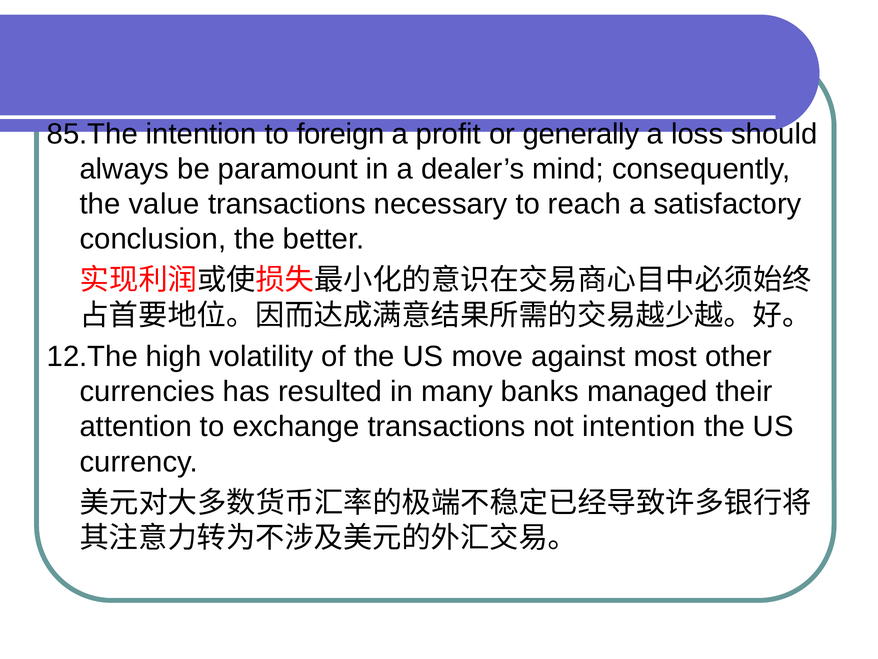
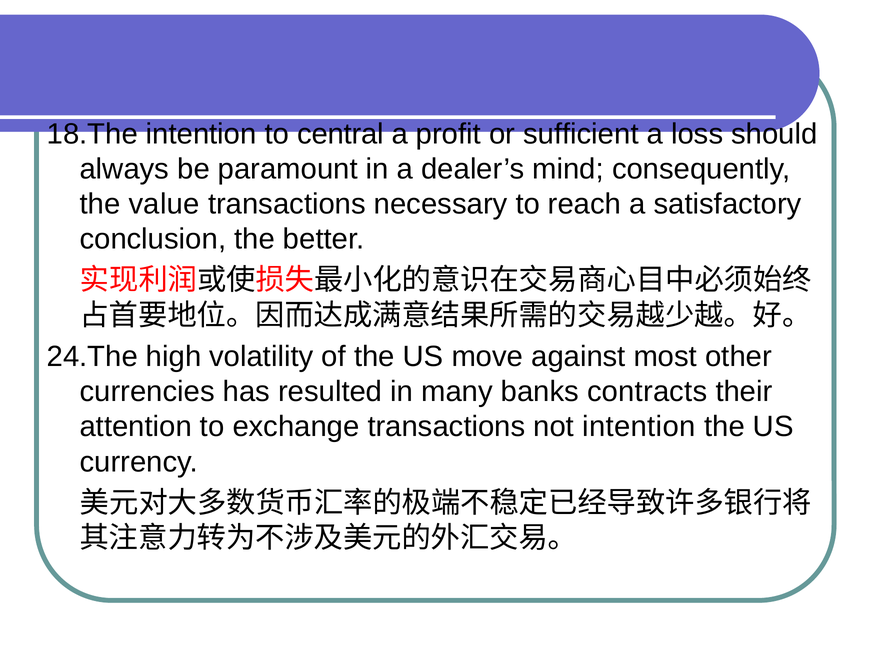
85.The: 85.The -> 18.The (92, 134)
foreign: foreign -> central (340, 134)
generally: generally -> sufficient (581, 134)
12.The: 12.The -> 24.The (92, 356)
managed: managed -> contracts (647, 391)
